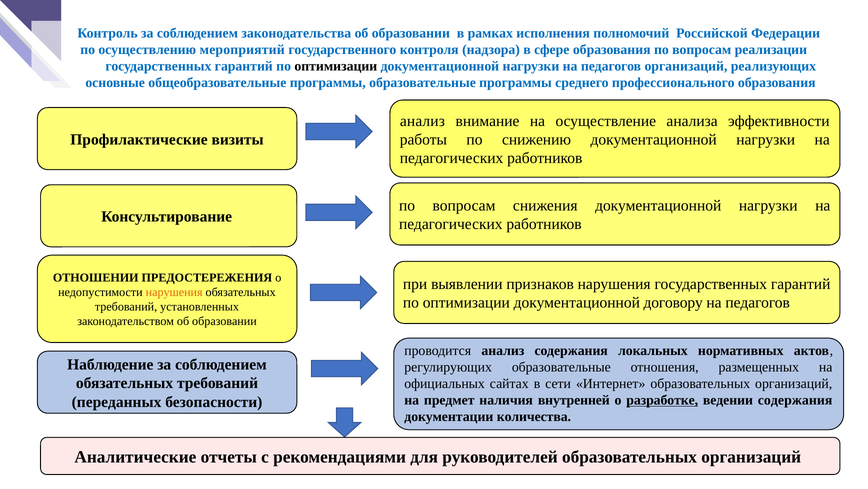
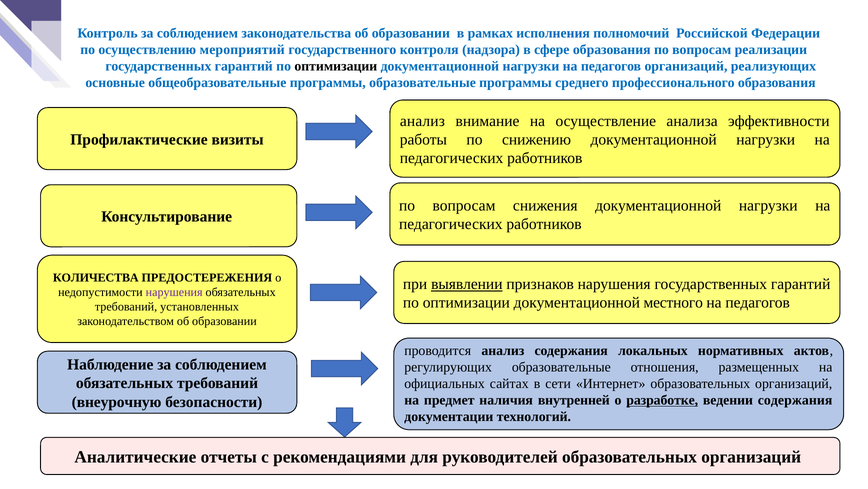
ОТНОШЕНИИ: ОТНОШЕНИИ -> КОЛИЧЕСТВА (96, 278)
выявлении underline: none -> present (467, 284)
нарушения colour: orange -> purple (174, 292)
договору: договору -> местного (673, 302)
переданных: переданных -> внеурочную (117, 401)
количества: количества -> технологий (534, 416)
